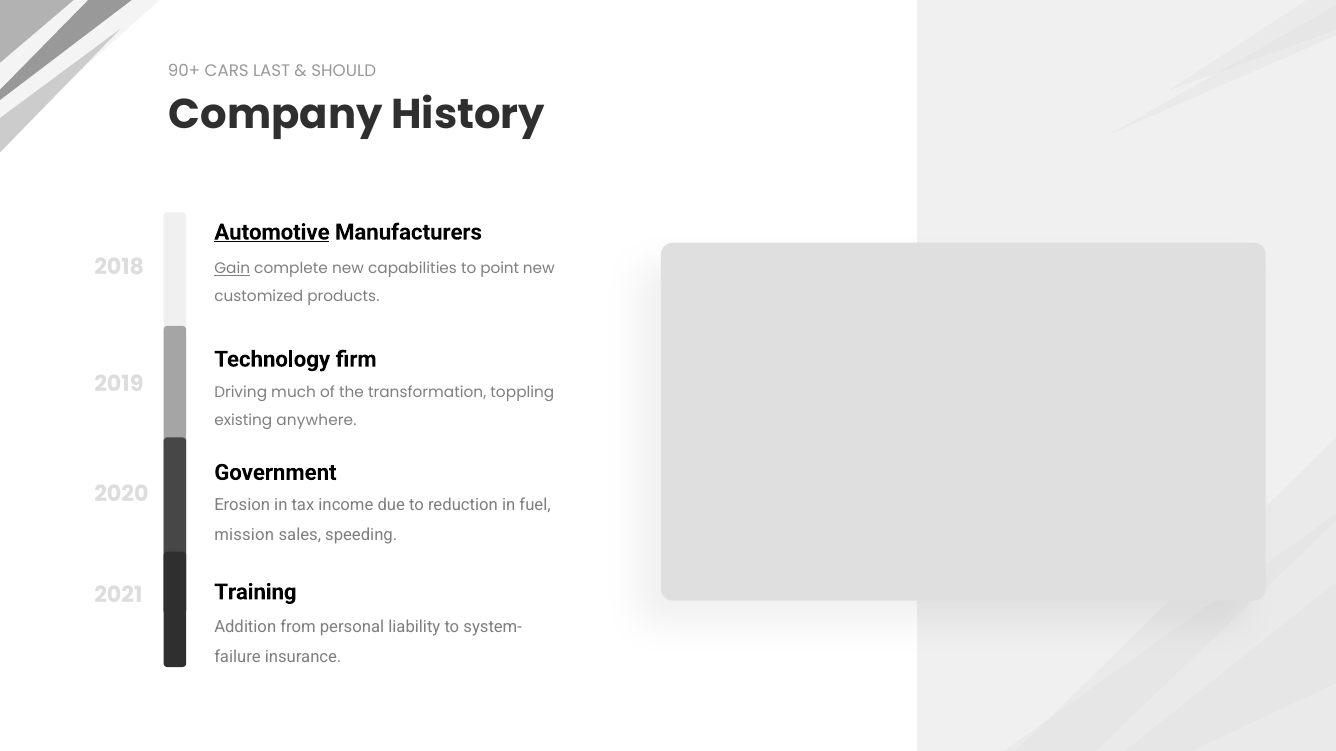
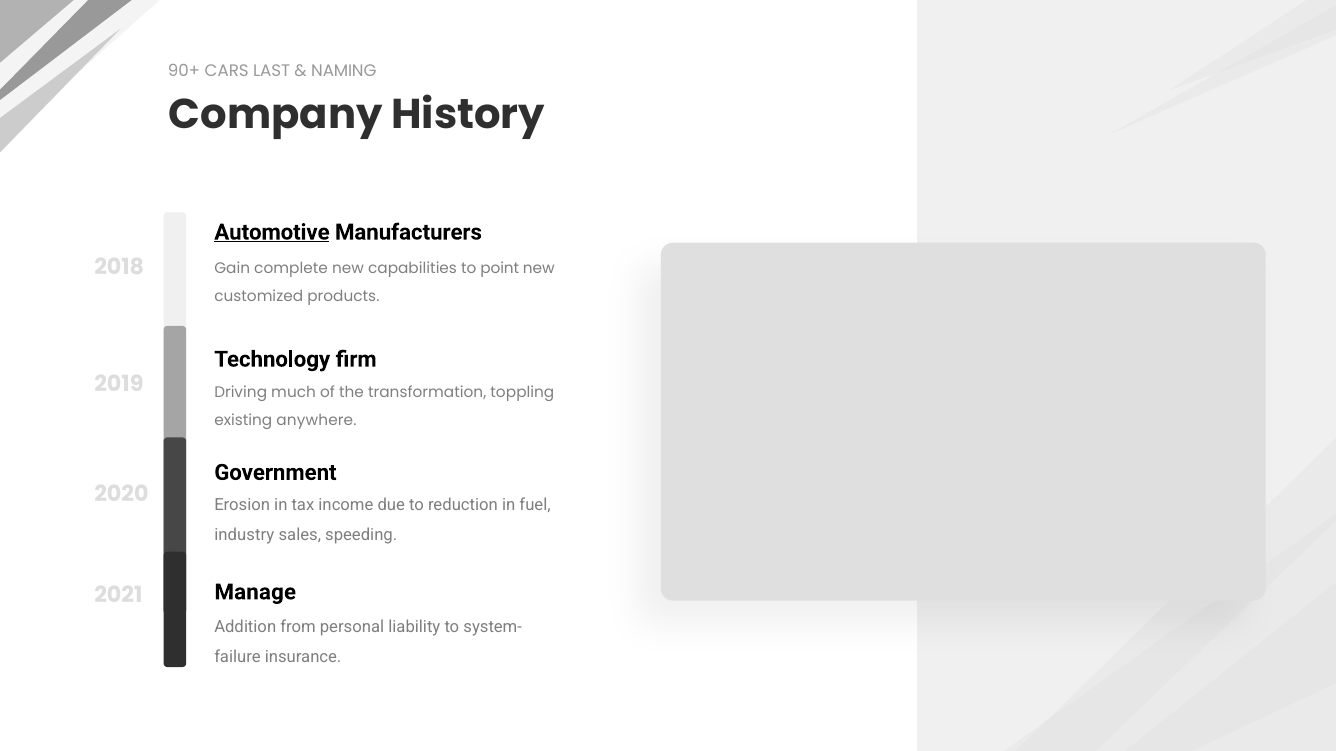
SHOULD: SHOULD -> NAMING (344, 71)
Gain underline: present -> none (232, 269)
mission: mission -> industry (244, 535)
Training: Training -> Manage (255, 592)
